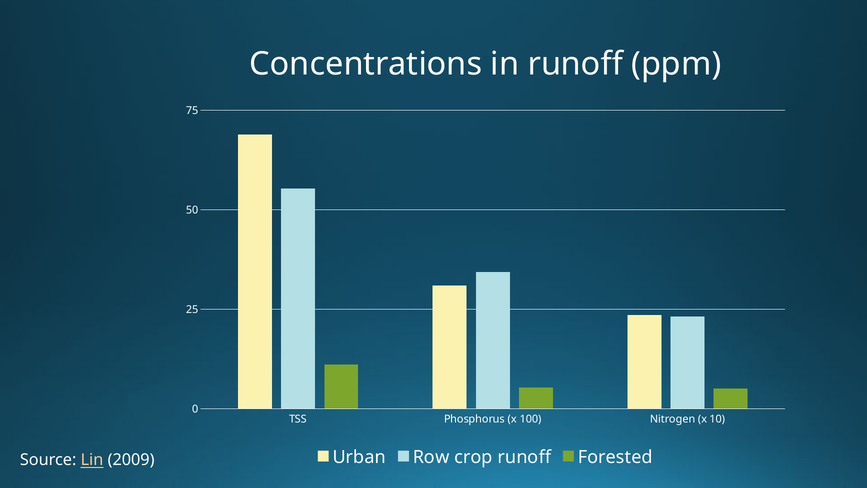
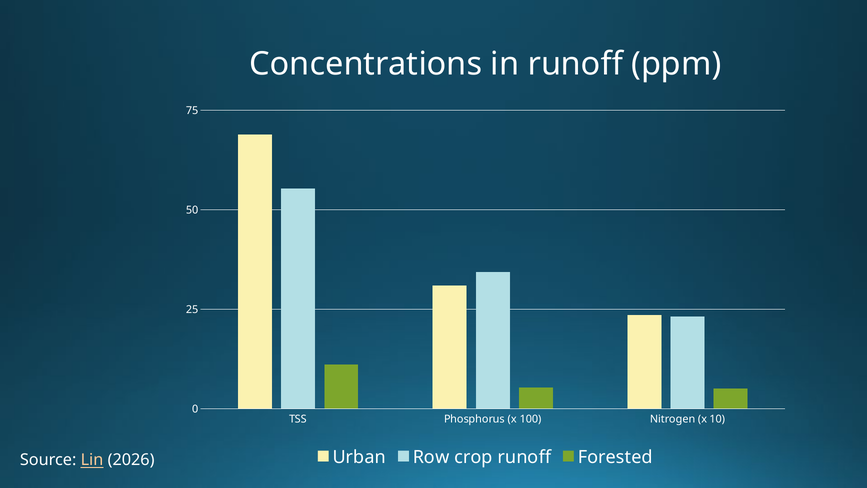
2009: 2009 -> 2026 (131, 460)
